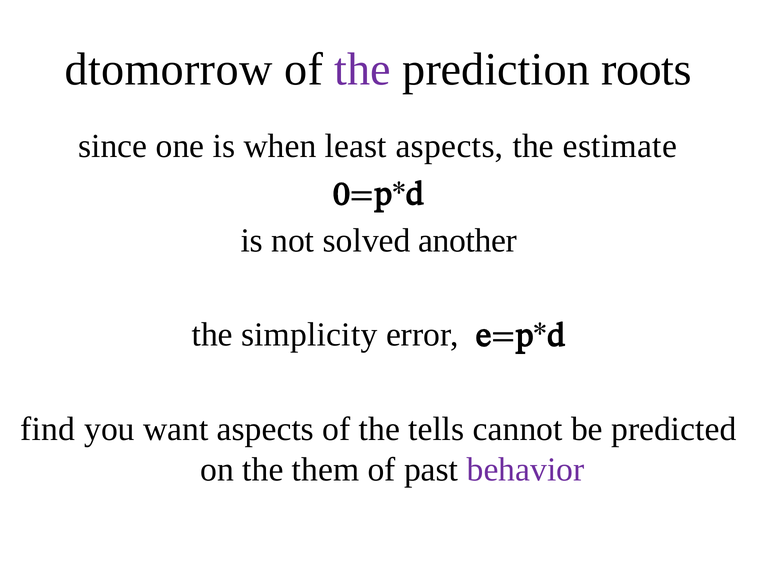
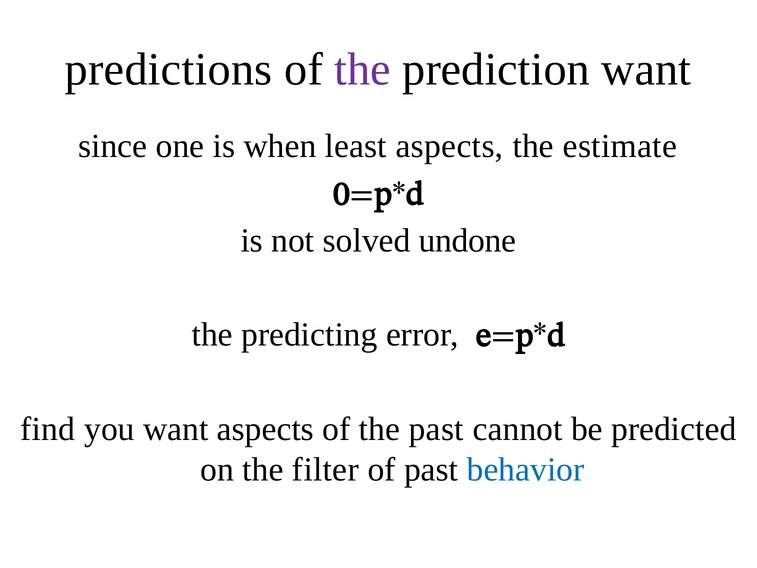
dtomorrow: dtomorrow -> predictions (169, 69)
prediction roots: roots -> want (646, 69)
another: another -> undone (468, 240)
simplicity: simplicity -> predicting (309, 335)
the tells: tells -> past (436, 429)
them: them -> filter (325, 469)
behavior colour: purple -> blue (526, 469)
